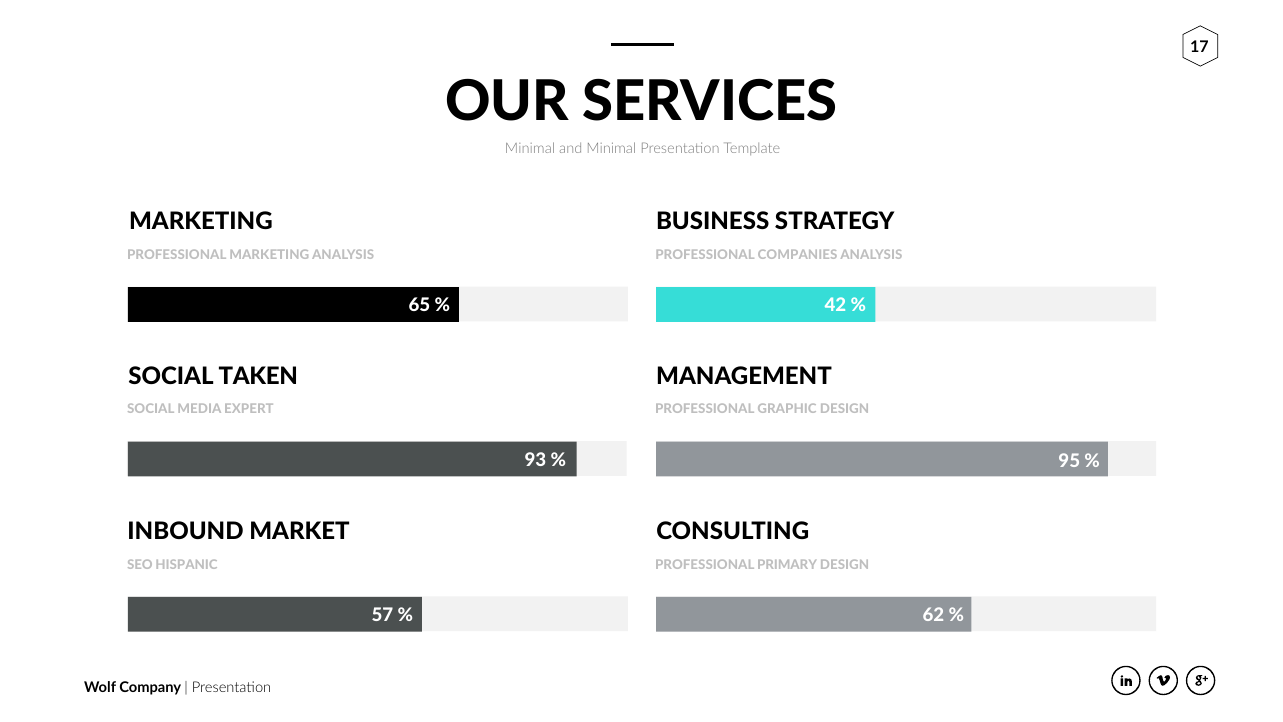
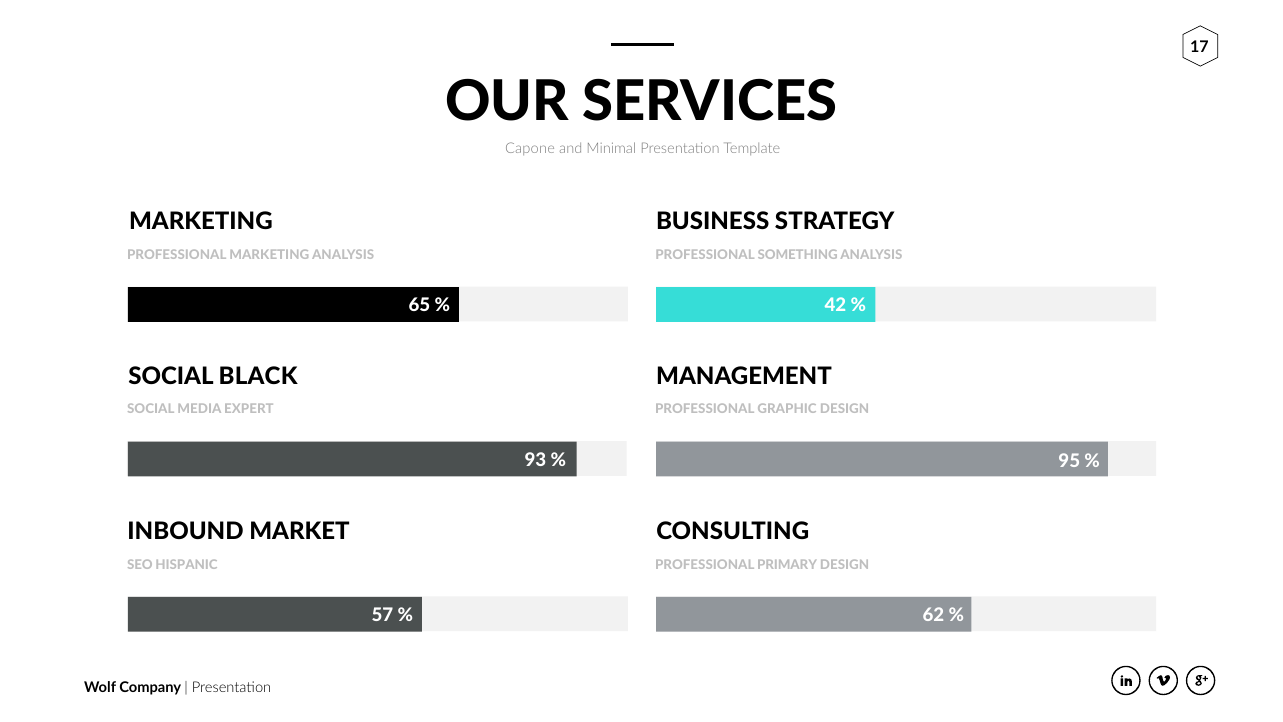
Minimal: Minimal -> Capone (530, 148)
COMPANIES: COMPANIES -> SOMETHING (798, 255)
TAKEN: TAKEN -> BLACK (258, 376)
